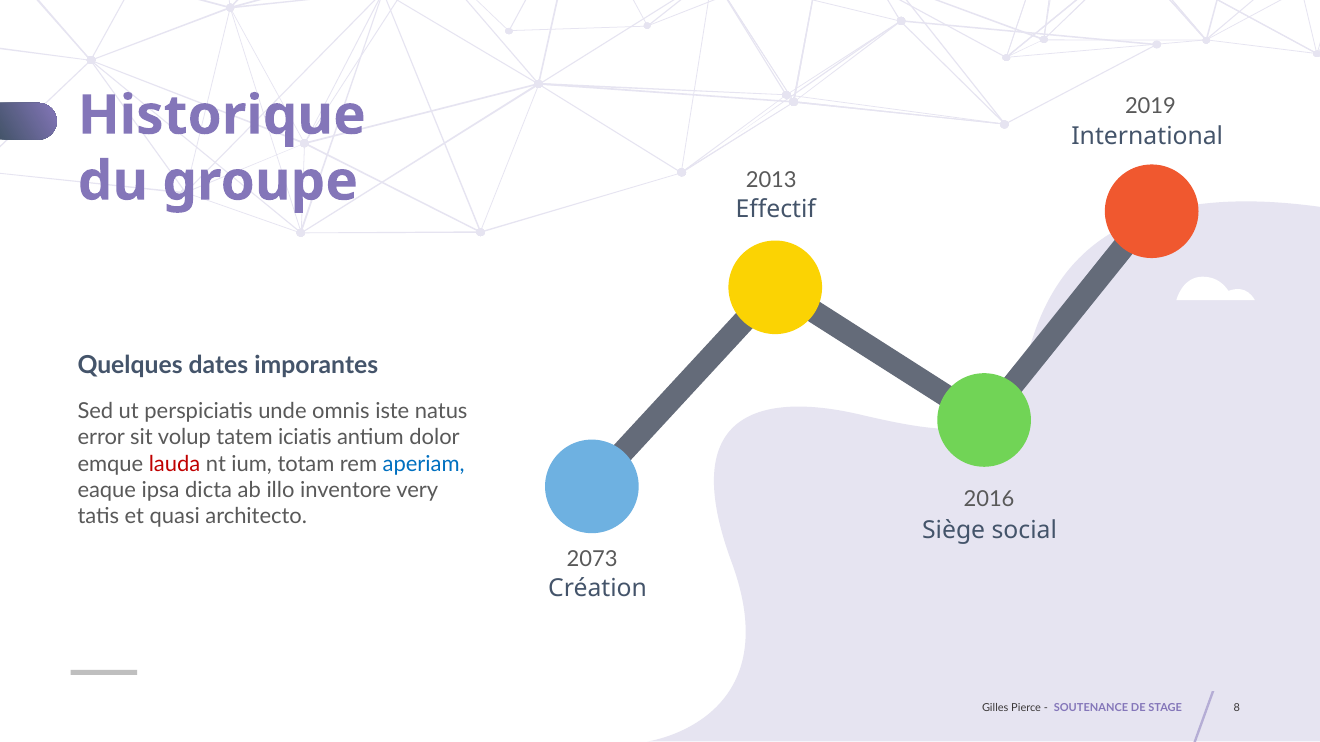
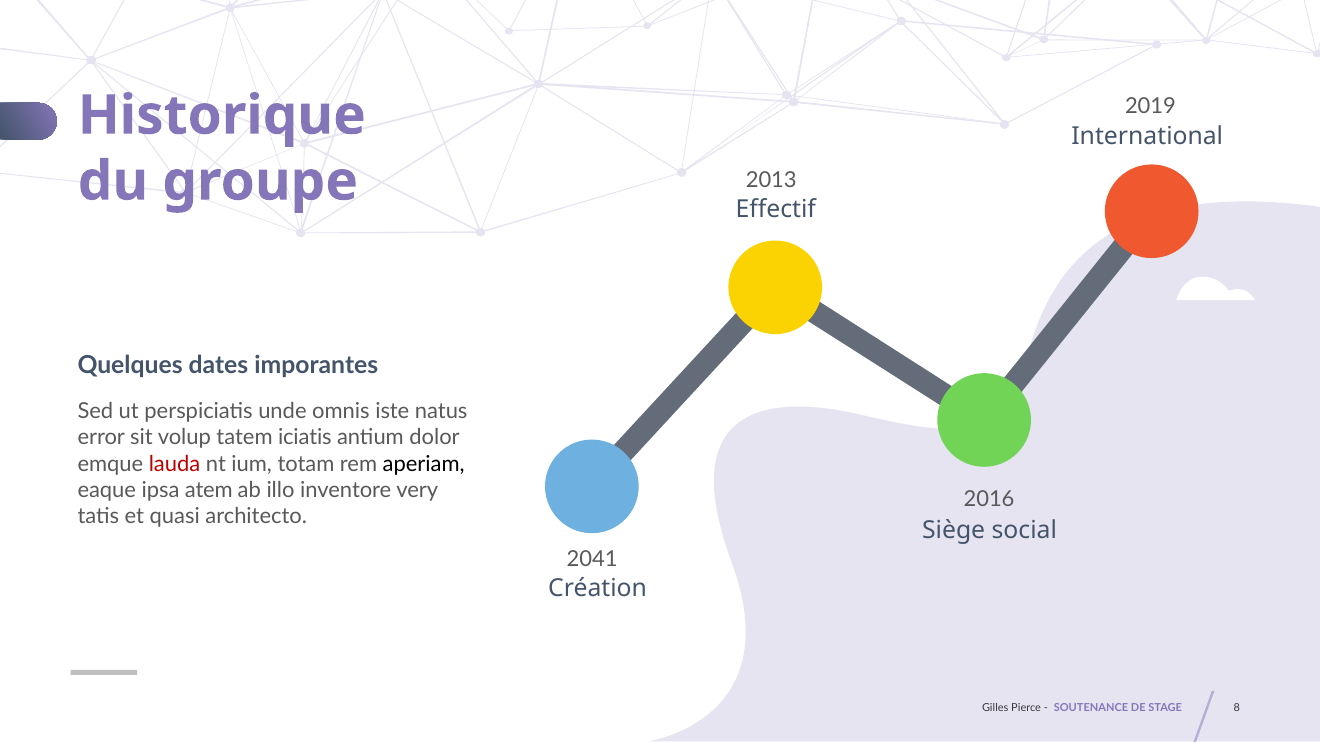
aperiam colour: blue -> black (424, 464)
dicta: dicta -> atem (209, 491)
2073: 2073 -> 2041 (592, 559)
